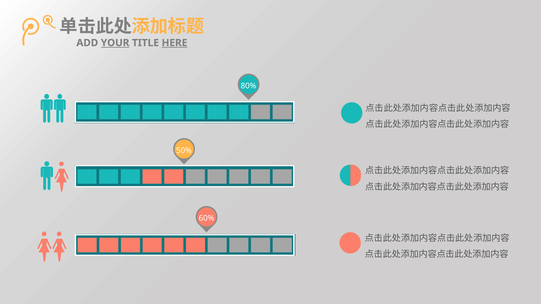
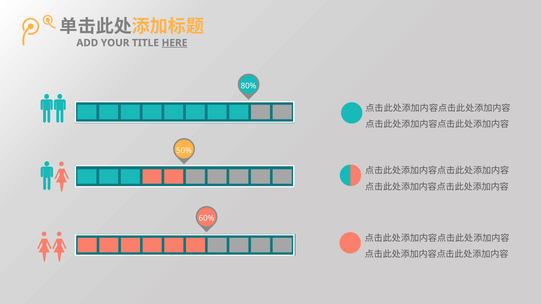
YOUR underline: present -> none (115, 43)
